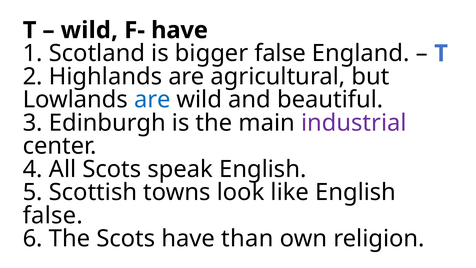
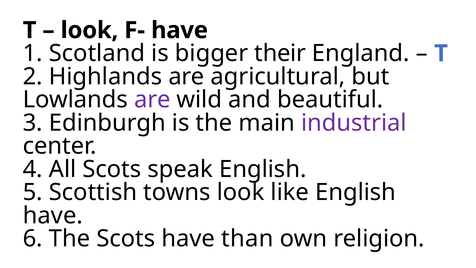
wild: wild -> look (89, 30)
bigger false: false -> their (280, 53)
are colour: blue -> purple (152, 100)
false: false -> have (53, 215)
